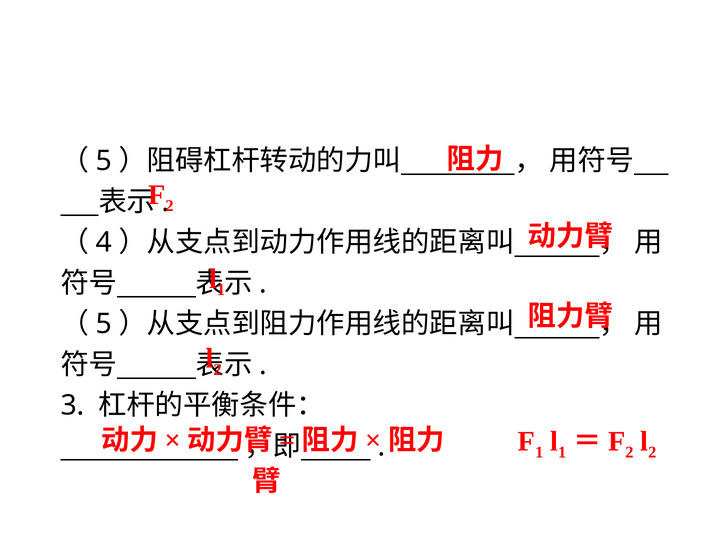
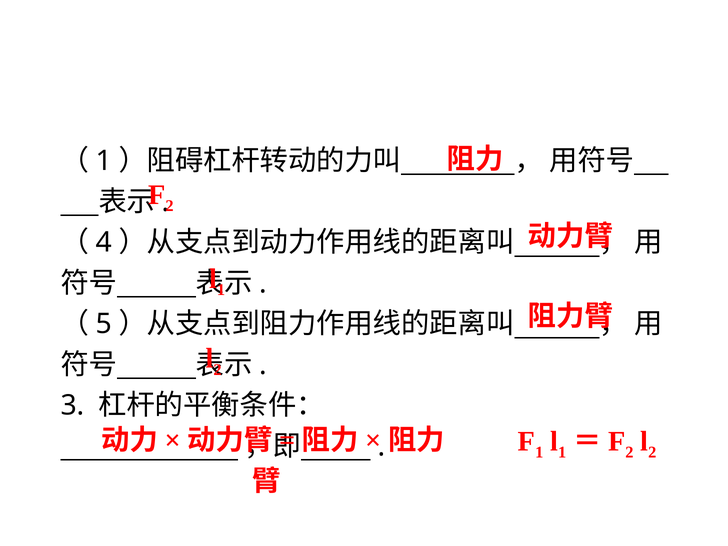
5: 5 -> 1 (104, 161)
